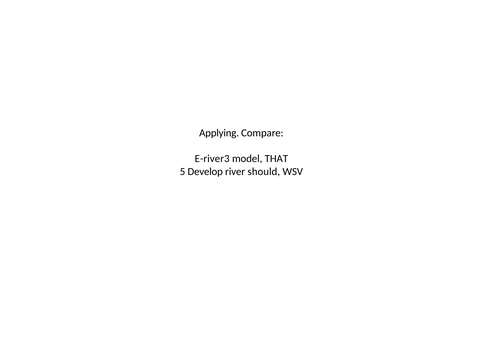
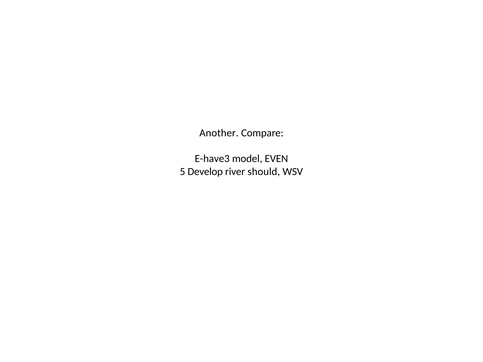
Applying: Applying -> Another (219, 133)
E-river3: E-river3 -> E-have3 (212, 159)
THAT: THAT -> EVEN (276, 159)
